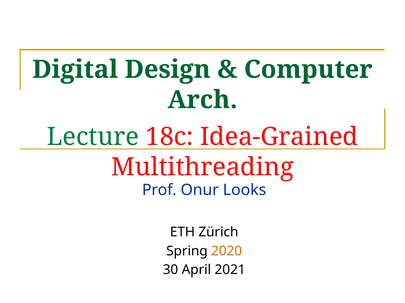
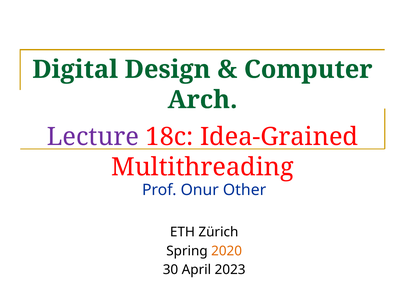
Lecture colour: green -> purple (93, 137)
Looks: Looks -> Other (245, 191)
2021: 2021 -> 2023 (230, 271)
